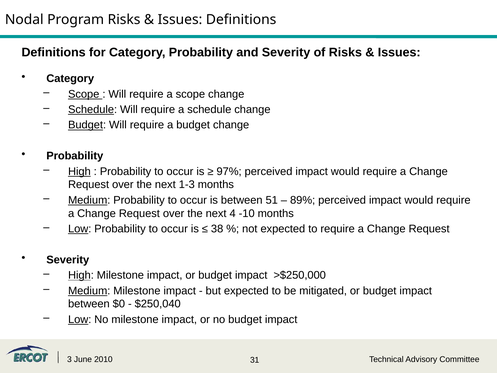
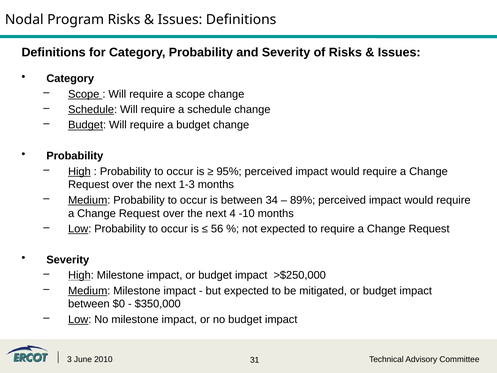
97%: 97% -> 95% (229, 171)
51: 51 -> 34 (272, 200)
38: 38 -> 56 (217, 229)
$250,040: $250,040 -> $350,000 (158, 304)
